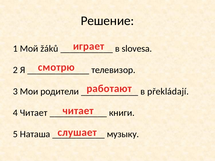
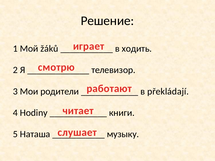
slovesa: slovesa -> ходить (137, 49)
4 Читаeт: Читаeт -> Hodiny (34, 113)
